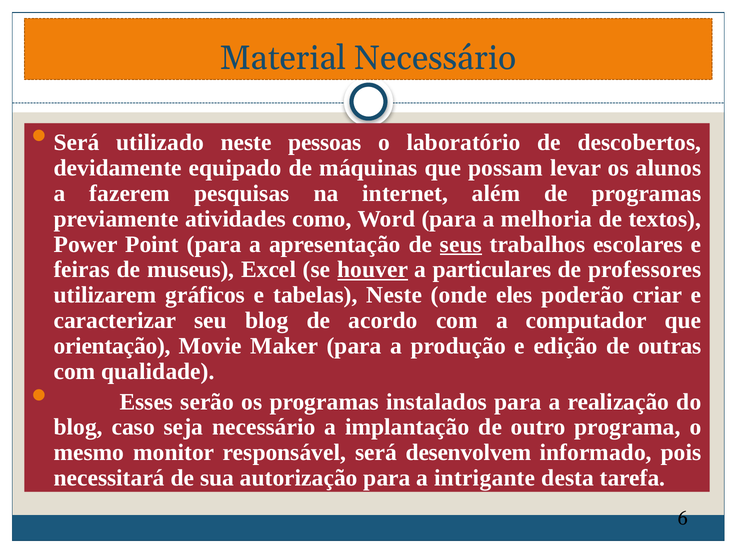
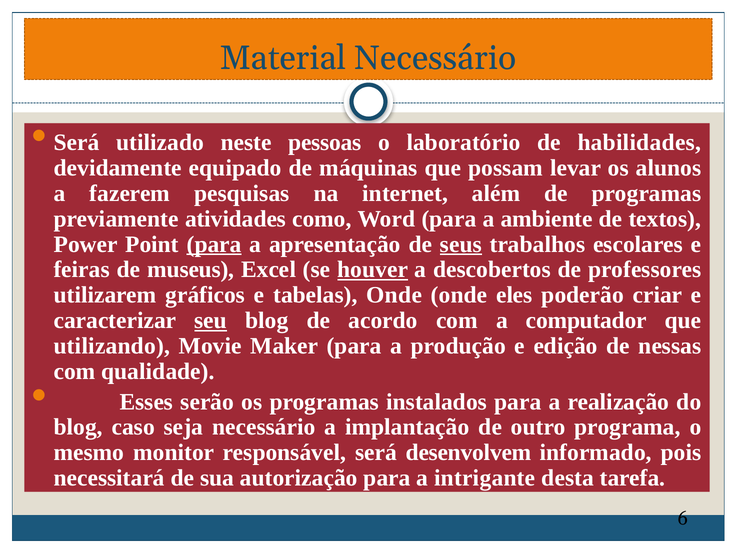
descobertos: descobertos -> habilidades (639, 142)
melhoria: melhoria -> ambiente (547, 219)
para underline: none -> present (214, 244)
particulares: particulares -> descobertos (492, 270)
tabelas Neste: Neste -> Onde (394, 295)
seu underline: none -> present (211, 320)
orientação: orientação -> utilizando (112, 346)
outras: outras -> nessas (670, 346)
